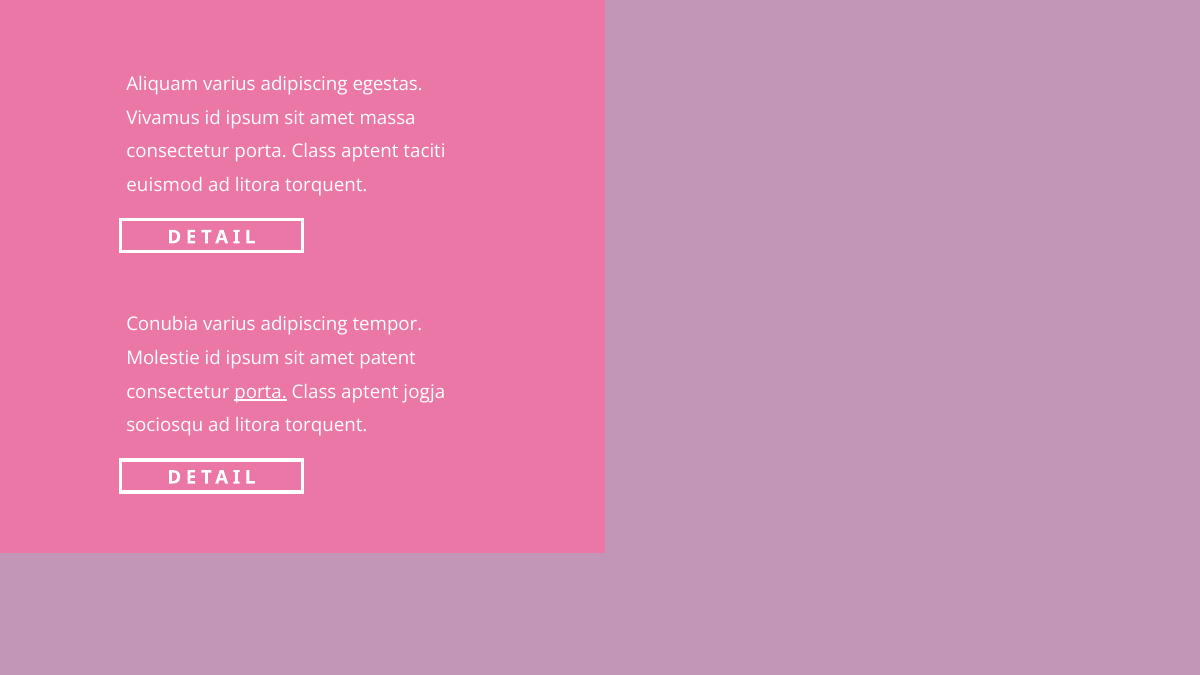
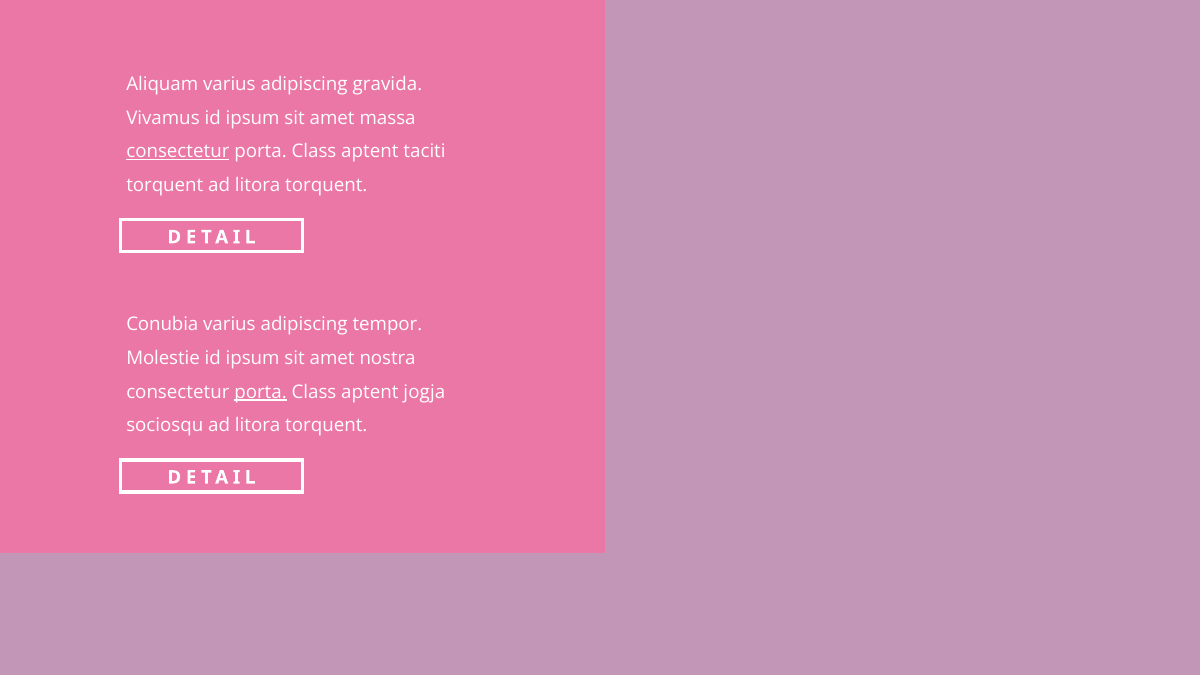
egestas: egestas -> gravida (387, 84)
consectetur underline: none -> present (178, 152)
euismod: euismod -> torquent (165, 185)
patent: patent -> nostra (388, 358)
